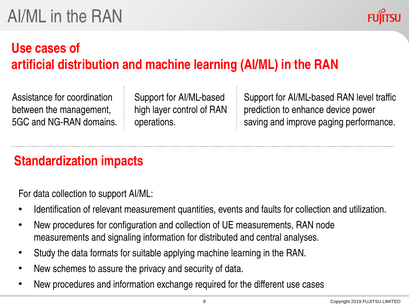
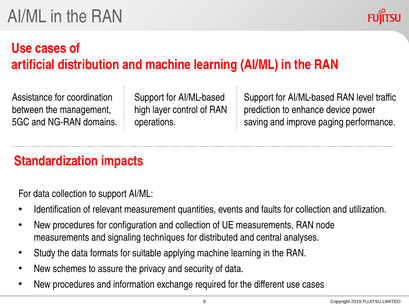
signaling information: information -> techniques (164, 238)
